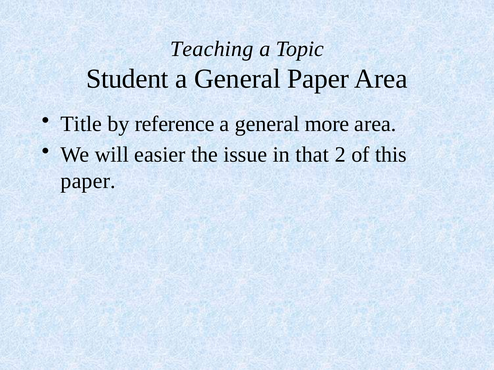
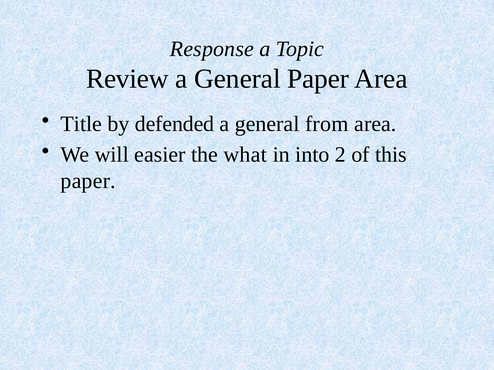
Teaching: Teaching -> Response (212, 49)
Student: Student -> Review (127, 79)
reference: reference -> defended (175, 124)
more: more -> from (327, 124)
issue: issue -> what (245, 155)
that: that -> into (312, 155)
